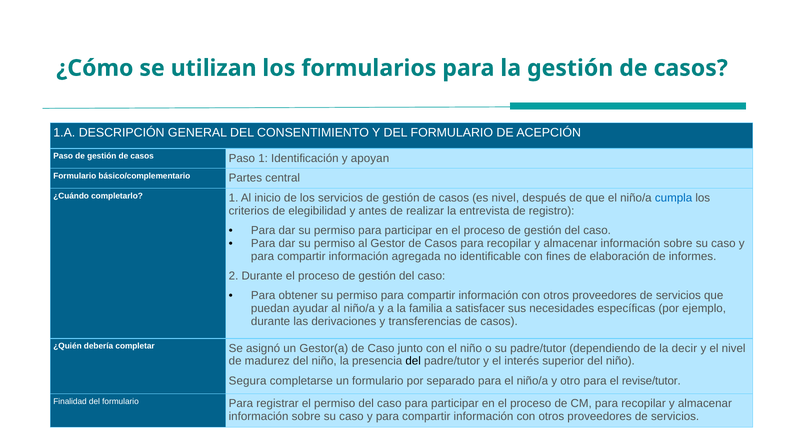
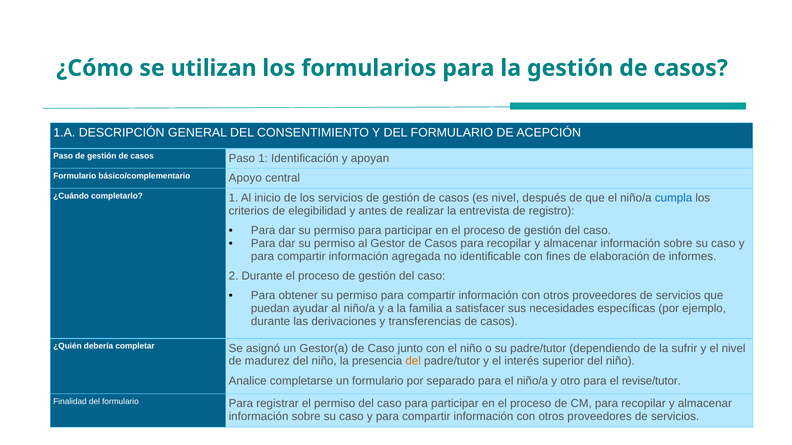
Partes: Partes -> Apoyo (245, 178)
decir: decir -> sufrir (684, 349)
del colour: black -> orange (413, 362)
Segura: Segura -> Analice (248, 381)
